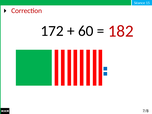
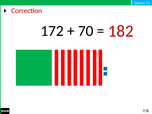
60: 60 -> 70 (86, 31)
